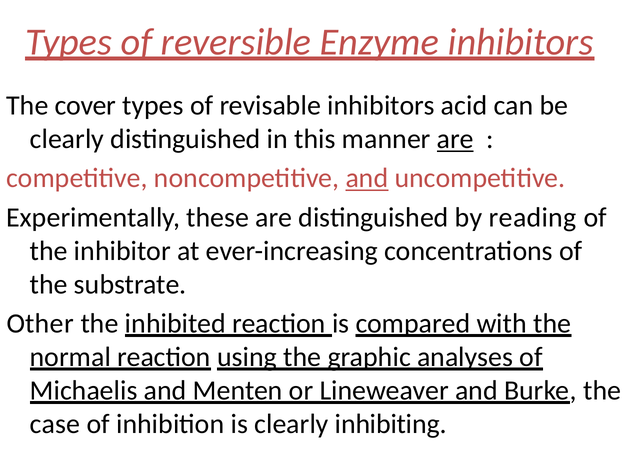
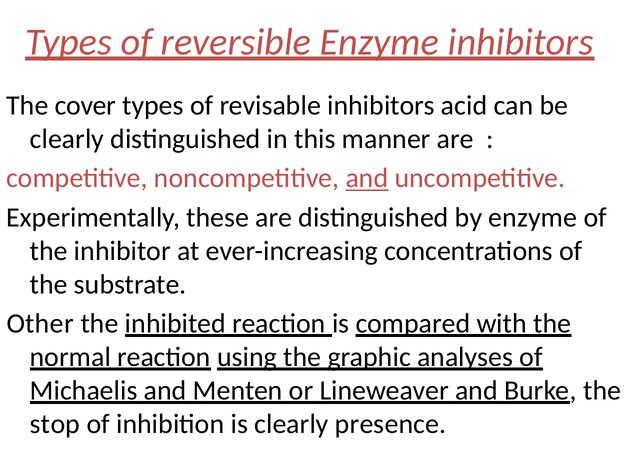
are underline: present -> none (455, 139)
by reading: reading -> enzyme (533, 217)
case: case -> stop (55, 424)
inhibiting: inhibiting -> presence (391, 424)
